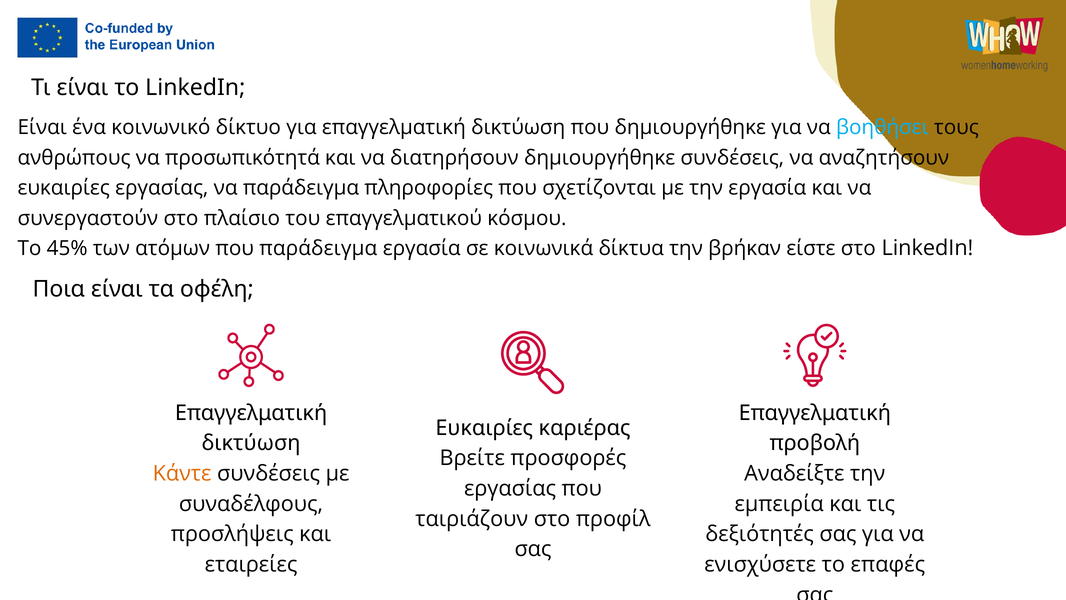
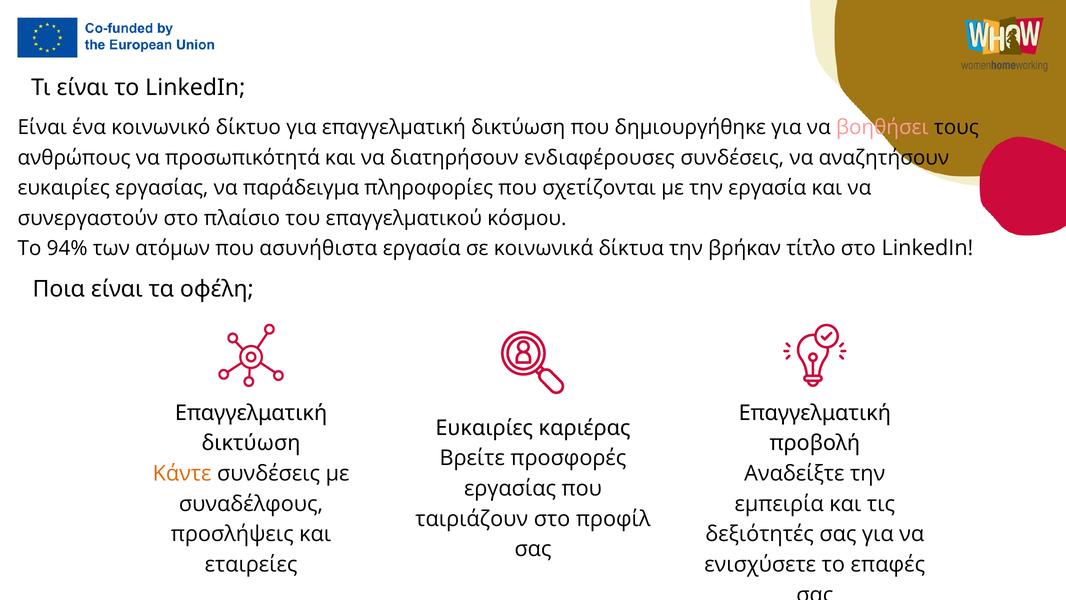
βοηθήσει colour: light blue -> pink (882, 127)
διατηρήσουν δημιουργήθηκε: δημιουργήθηκε -> ενδιαφέρουσες (599, 158)
45%: 45% -> 94% (67, 248)
που παράδειγμα: παράδειγμα -> ασυνήθιστα (318, 248)
είστε: είστε -> τίτλο (811, 248)
